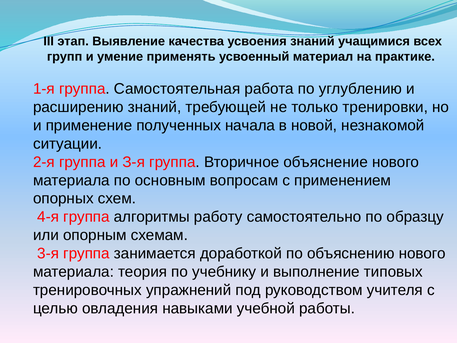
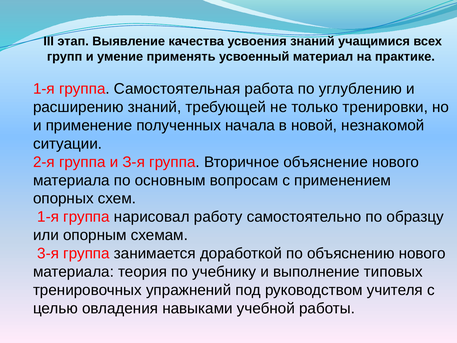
4-я: 4-я -> 1-я (48, 217)
алгоритмы: алгоритмы -> нарисовал (152, 217)
